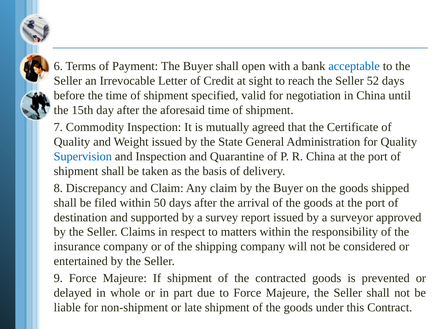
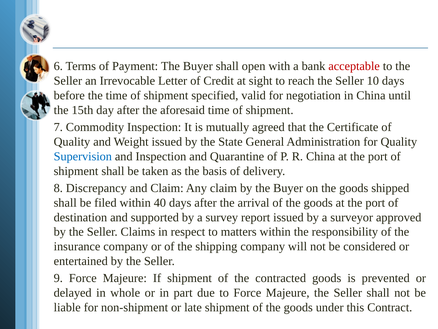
acceptable colour: blue -> red (354, 66)
52: 52 -> 10 (373, 81)
50: 50 -> 40 (160, 202)
